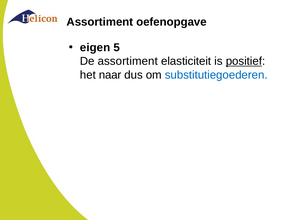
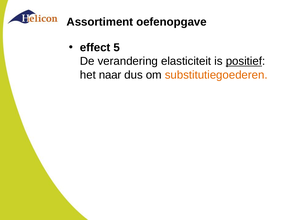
eigen: eigen -> effect (95, 48)
De assortiment: assortiment -> verandering (128, 61)
substitutiegoederen colour: blue -> orange (216, 75)
